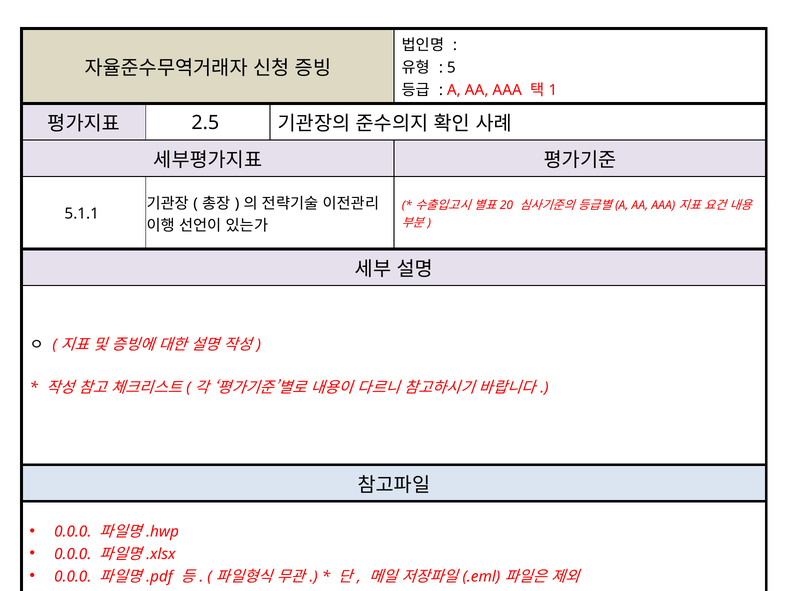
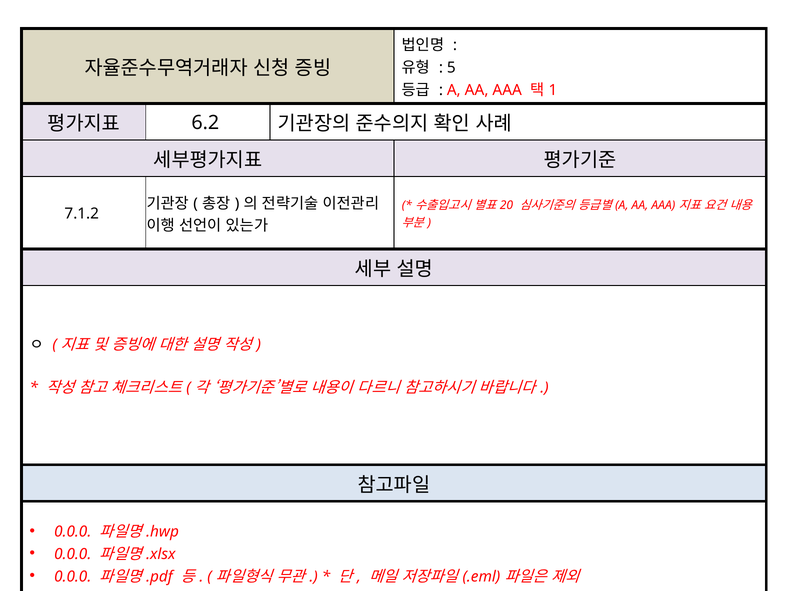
2.5: 2.5 -> 6.2 (205, 123)
5.1.1: 5.1.1 -> 7.1.2 (82, 214)
